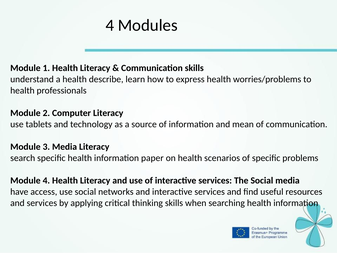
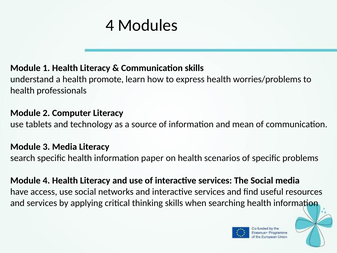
describe: describe -> promote (106, 79)
